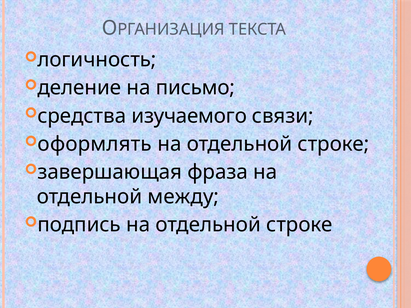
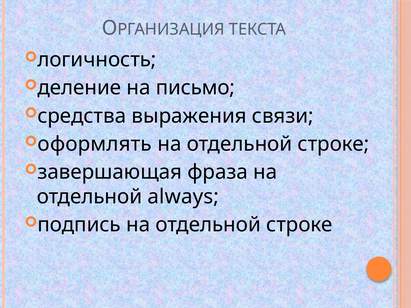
изучаемого: изучаемого -> выражения (189, 116)
между: между -> always (183, 197)
